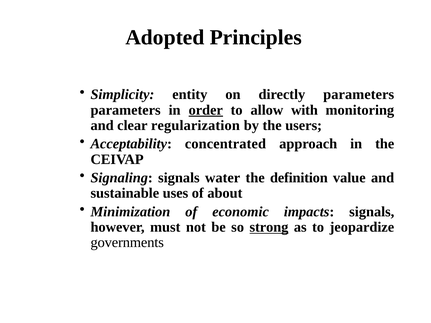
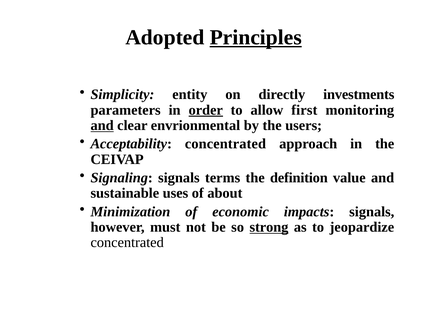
Principles underline: none -> present (256, 37)
directly parameters: parameters -> investments (359, 95)
with: with -> first (304, 110)
and underline: none -> present (102, 126)
regularization: regularization -> envrionmental (196, 126)
water: water -> terms (223, 178)
governments: governments -> concentrated (127, 243)
